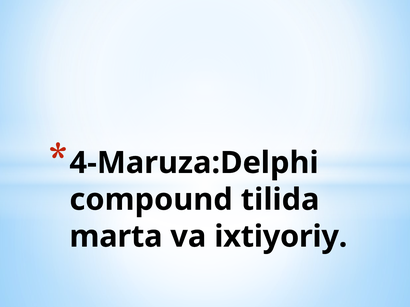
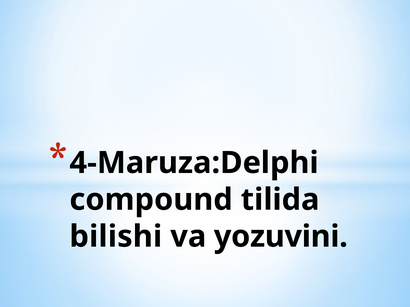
marta: marta -> bilishi (116, 237)
ixtiyoriy: ixtiyoriy -> yozuvini (281, 237)
